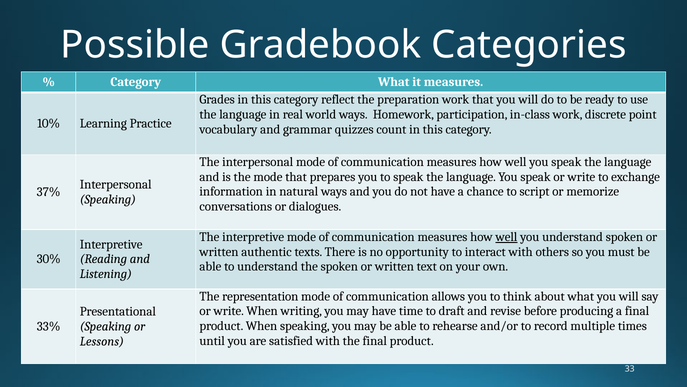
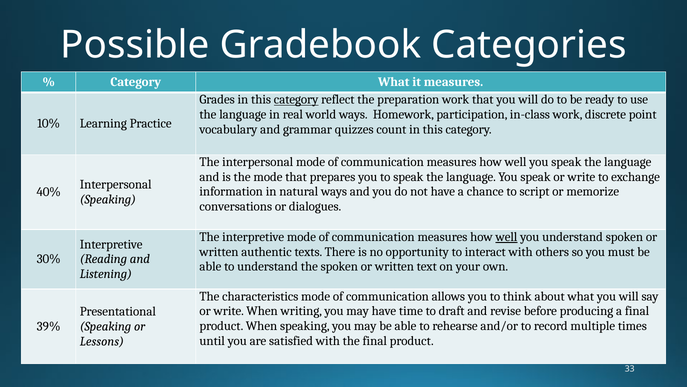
category underline: none -> present (296, 100)
37%: 37% -> 40% (49, 192)
representation: representation -> characteristics (260, 296)
33%: 33% -> 39% (49, 326)
